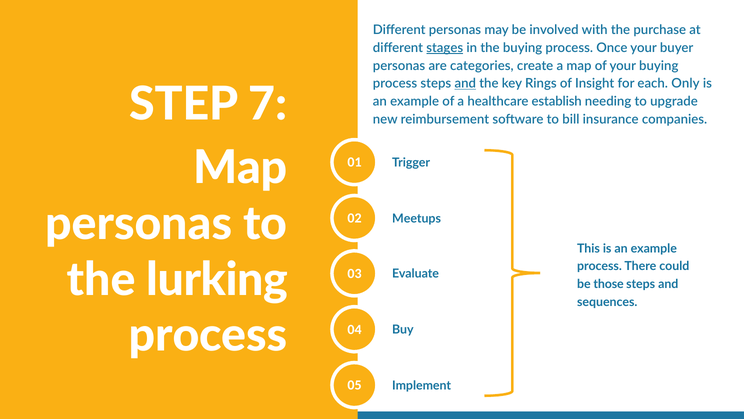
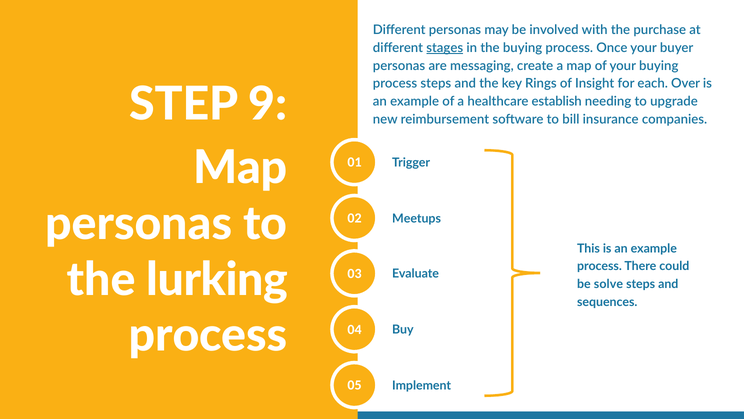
categories: categories -> messaging (482, 66)
and underline: present -> none (465, 83)
Only: Only -> Over (686, 83)
7: 7 -> 9 (268, 104)
those: those -> solve (608, 284)
